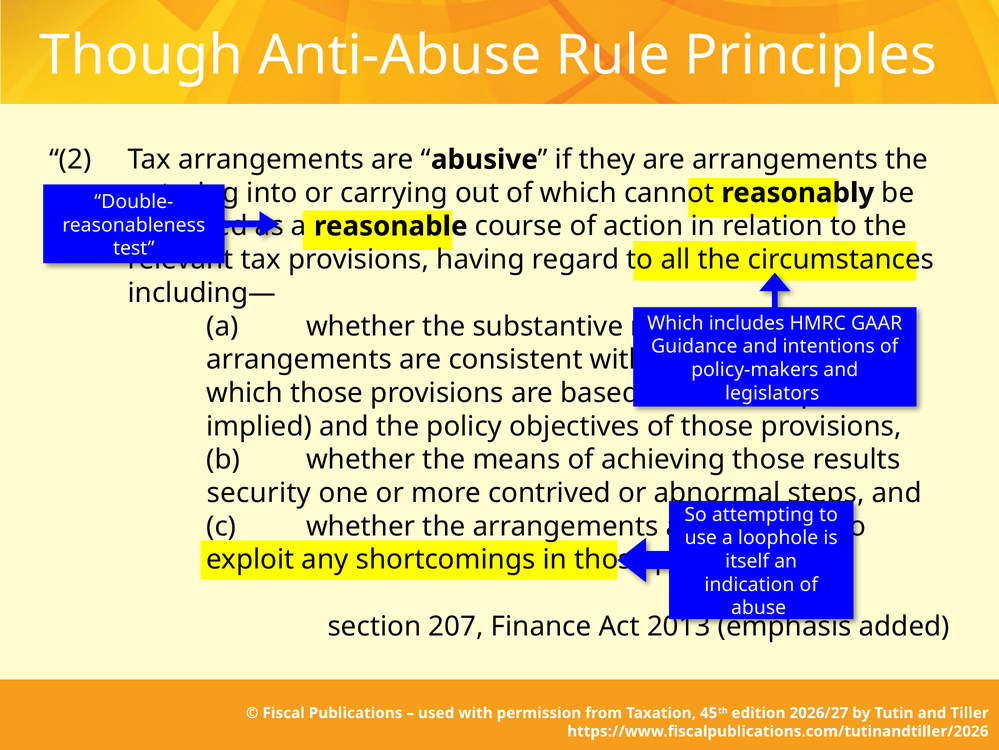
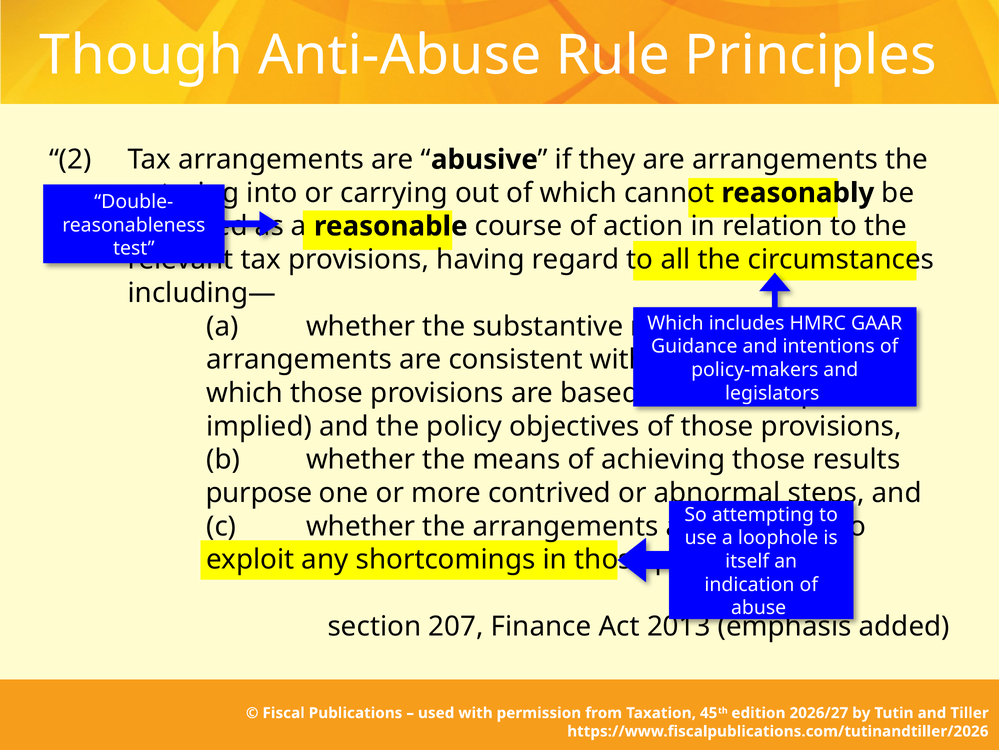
security: security -> purpose (259, 493)
